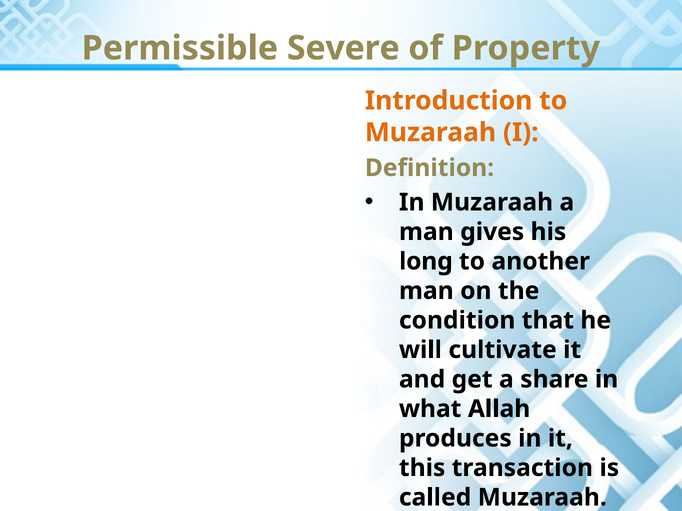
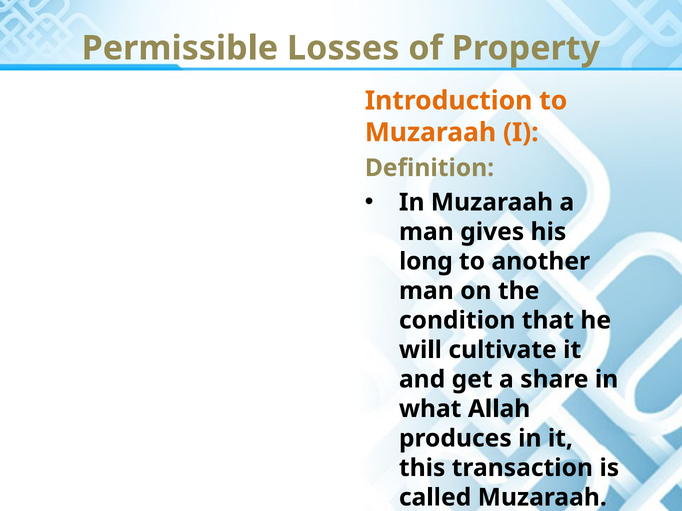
Severe: Severe -> Losses (343, 48)
